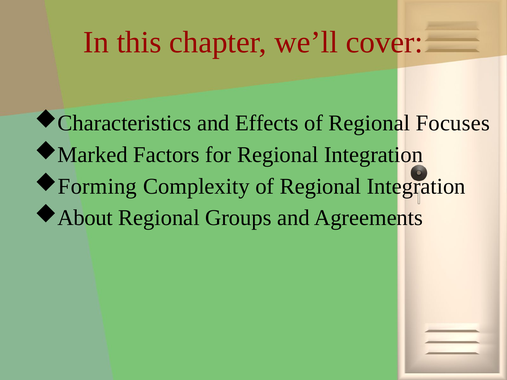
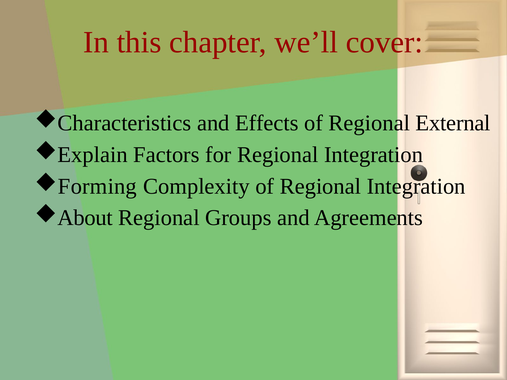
Focuses: Focuses -> External (453, 123)
Marked: Marked -> Explain (93, 155)
